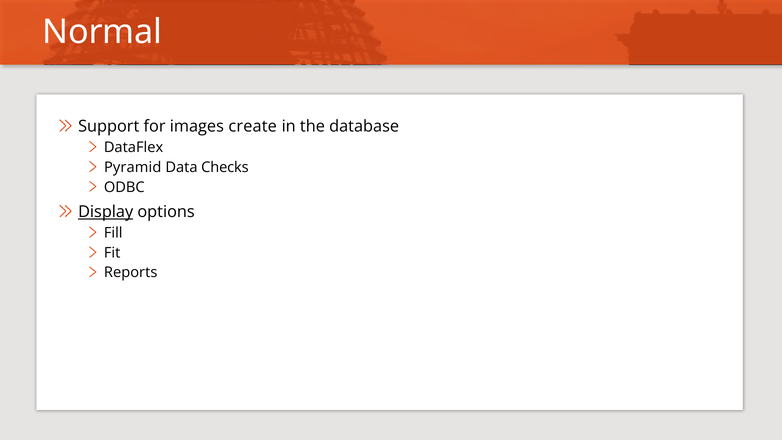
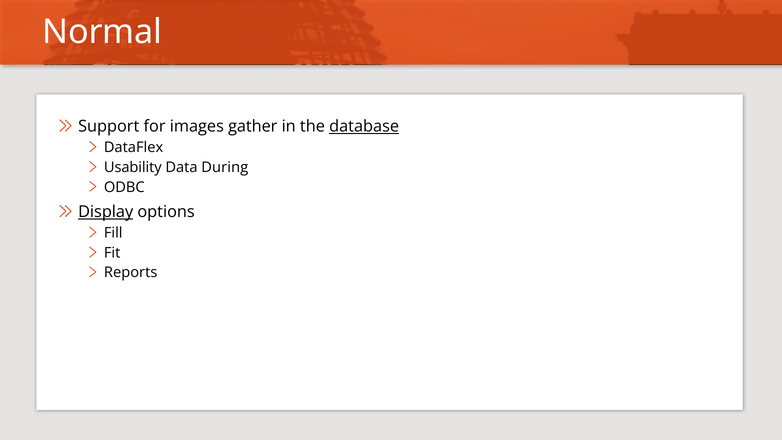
create: create -> gather (253, 127)
database underline: none -> present (364, 127)
Pyramid: Pyramid -> Usability (133, 167)
Checks: Checks -> During (225, 167)
